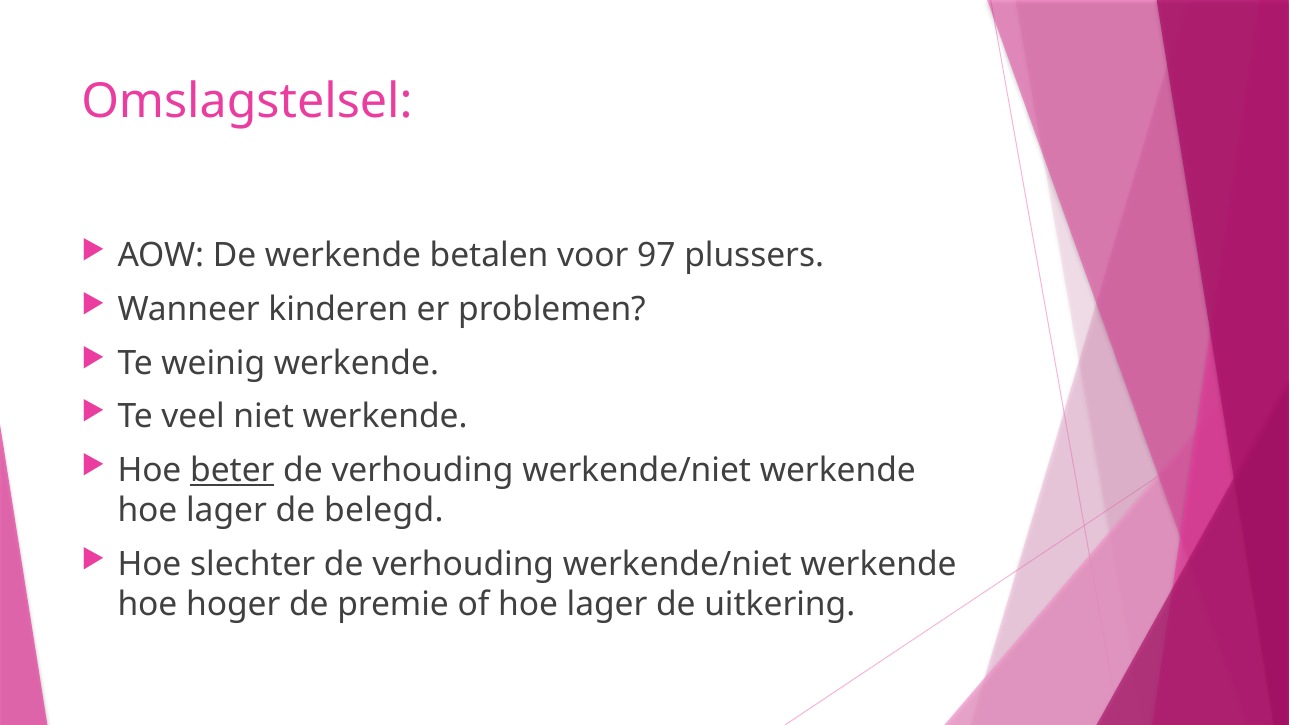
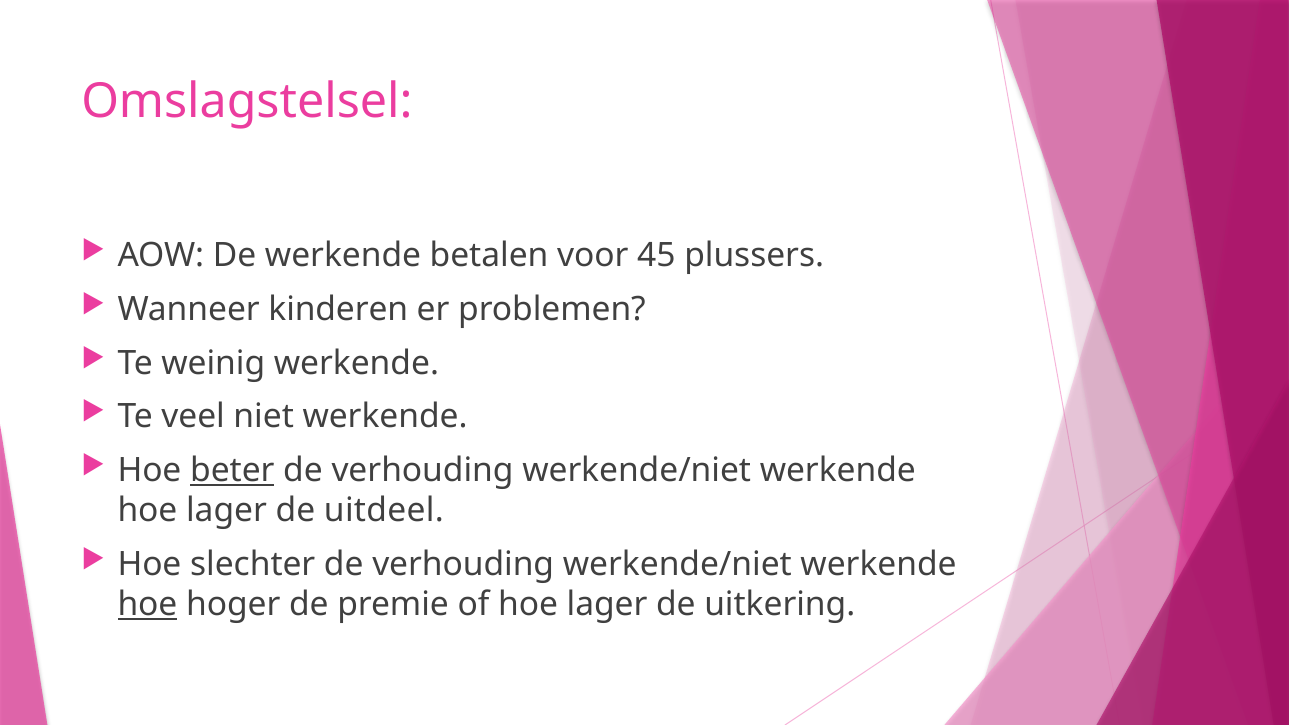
97: 97 -> 45 (656, 256)
belegd: belegd -> uitdeel (384, 511)
hoe underline: none -> present (147, 605)
